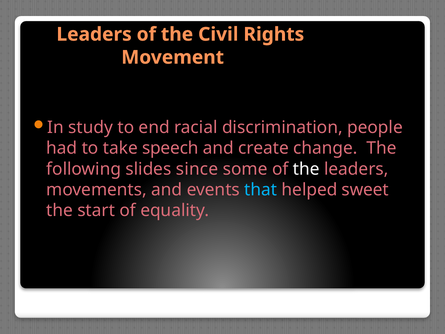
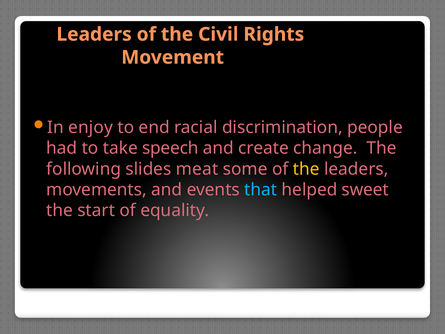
study: study -> enjoy (91, 127)
since: since -> meat (197, 169)
the colour: white -> yellow (306, 169)
